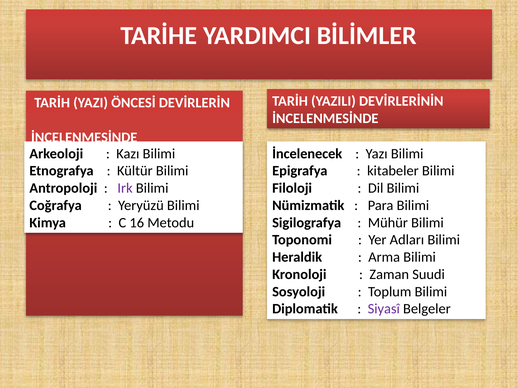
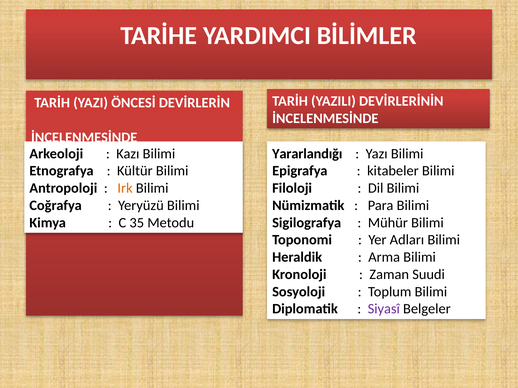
İncelenecek: İncelenecek -> Yararlandığı (307, 154)
Irk colour: purple -> orange (125, 188)
16: 16 -> 35 (137, 223)
